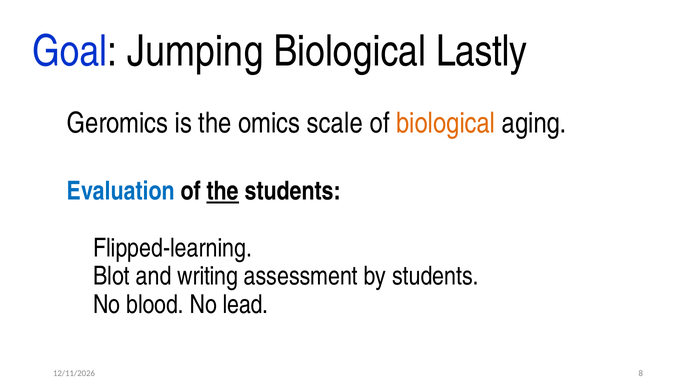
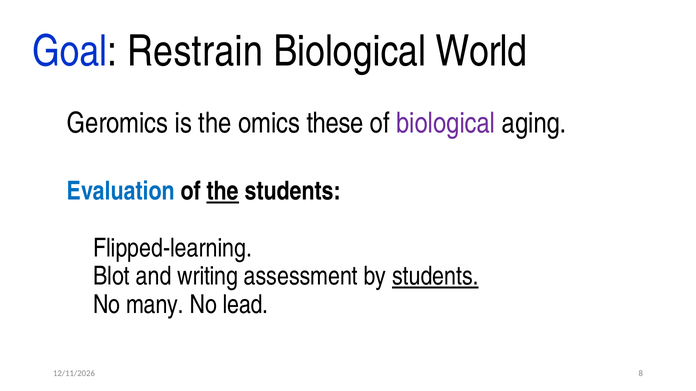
Jumping: Jumping -> Restrain (195, 51)
Lastly: Lastly -> World (482, 51)
scale: scale -> these (335, 123)
biological colour: orange -> purple (446, 123)
students underline: none -> present (435, 277)
blood: blood -> many (155, 305)
